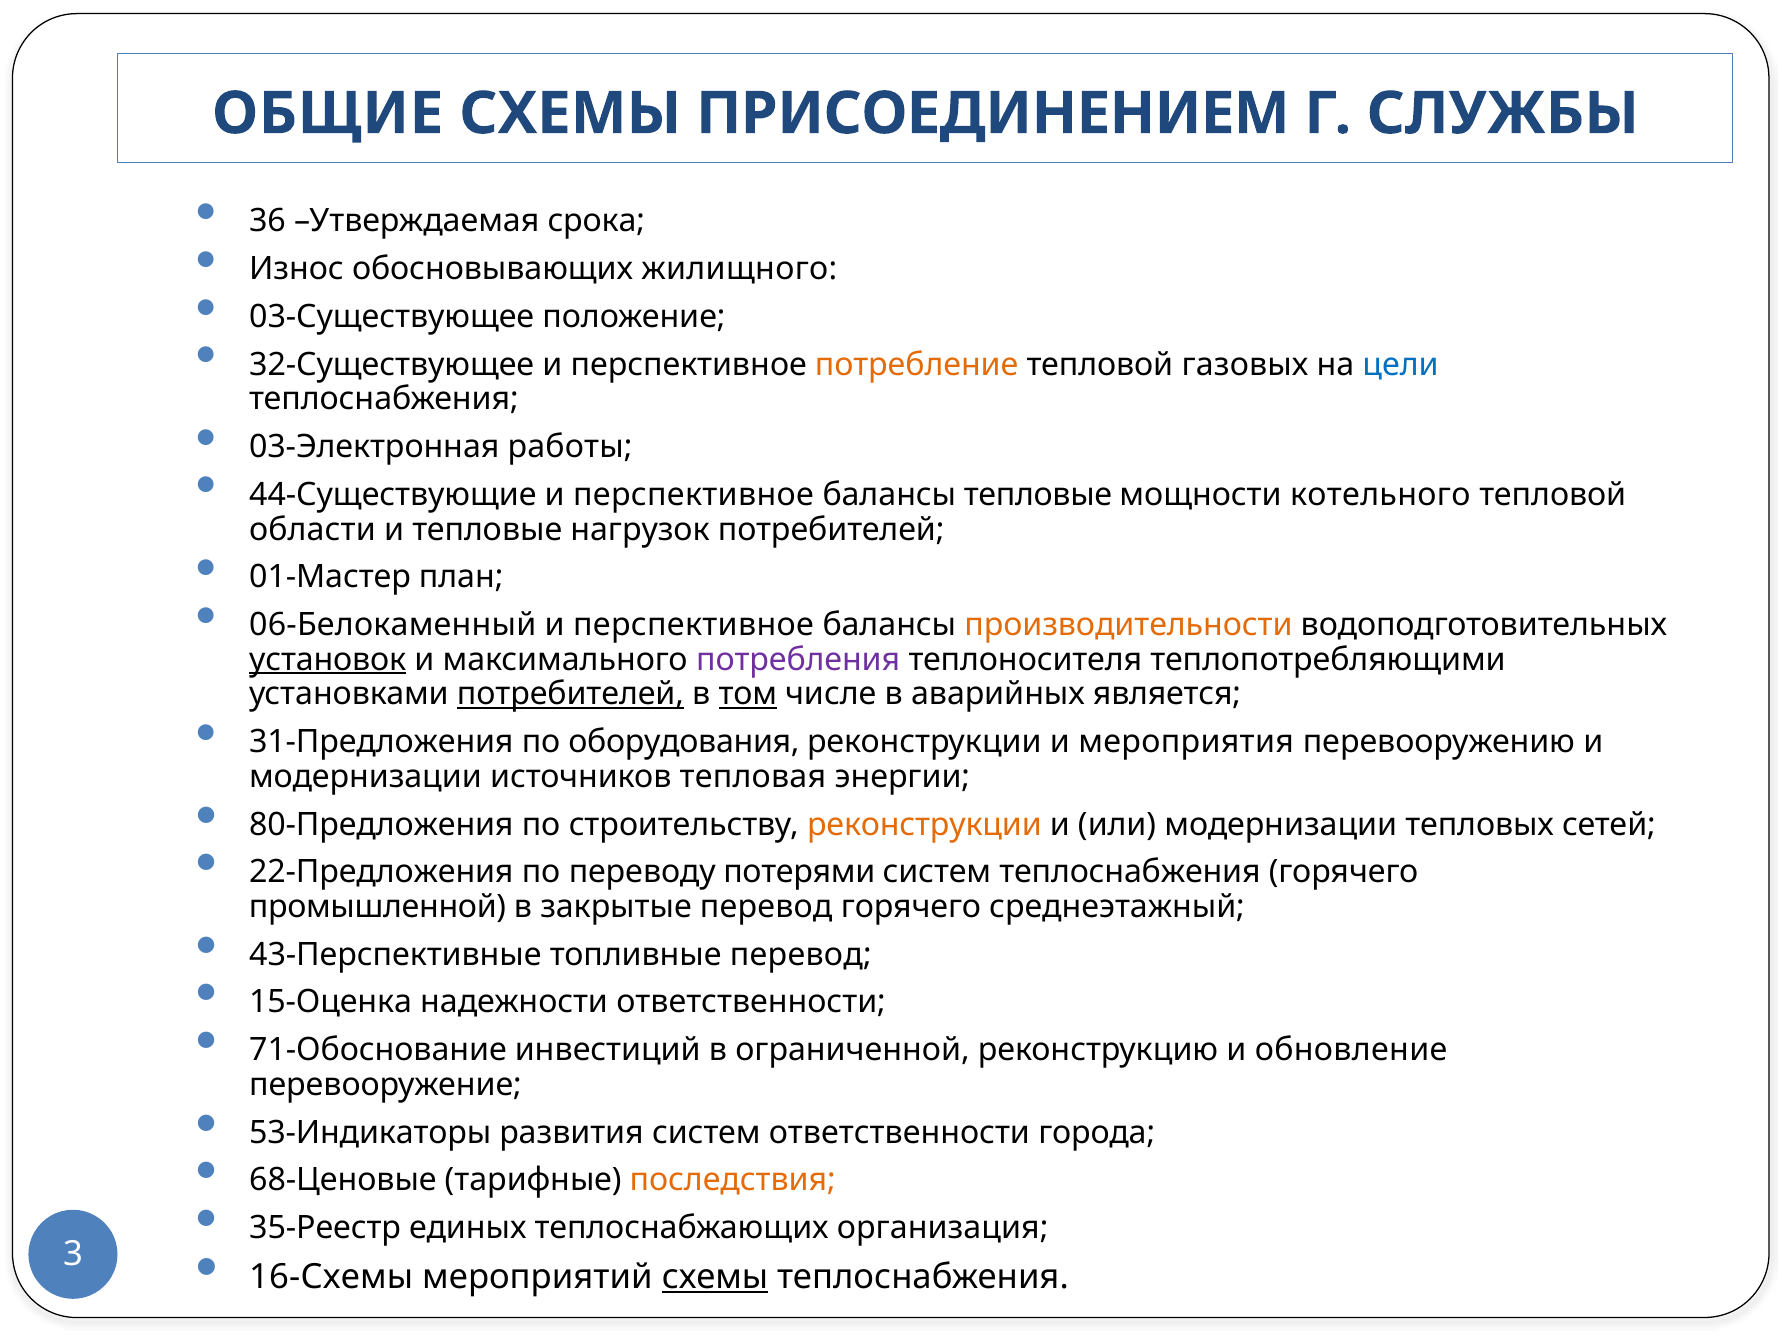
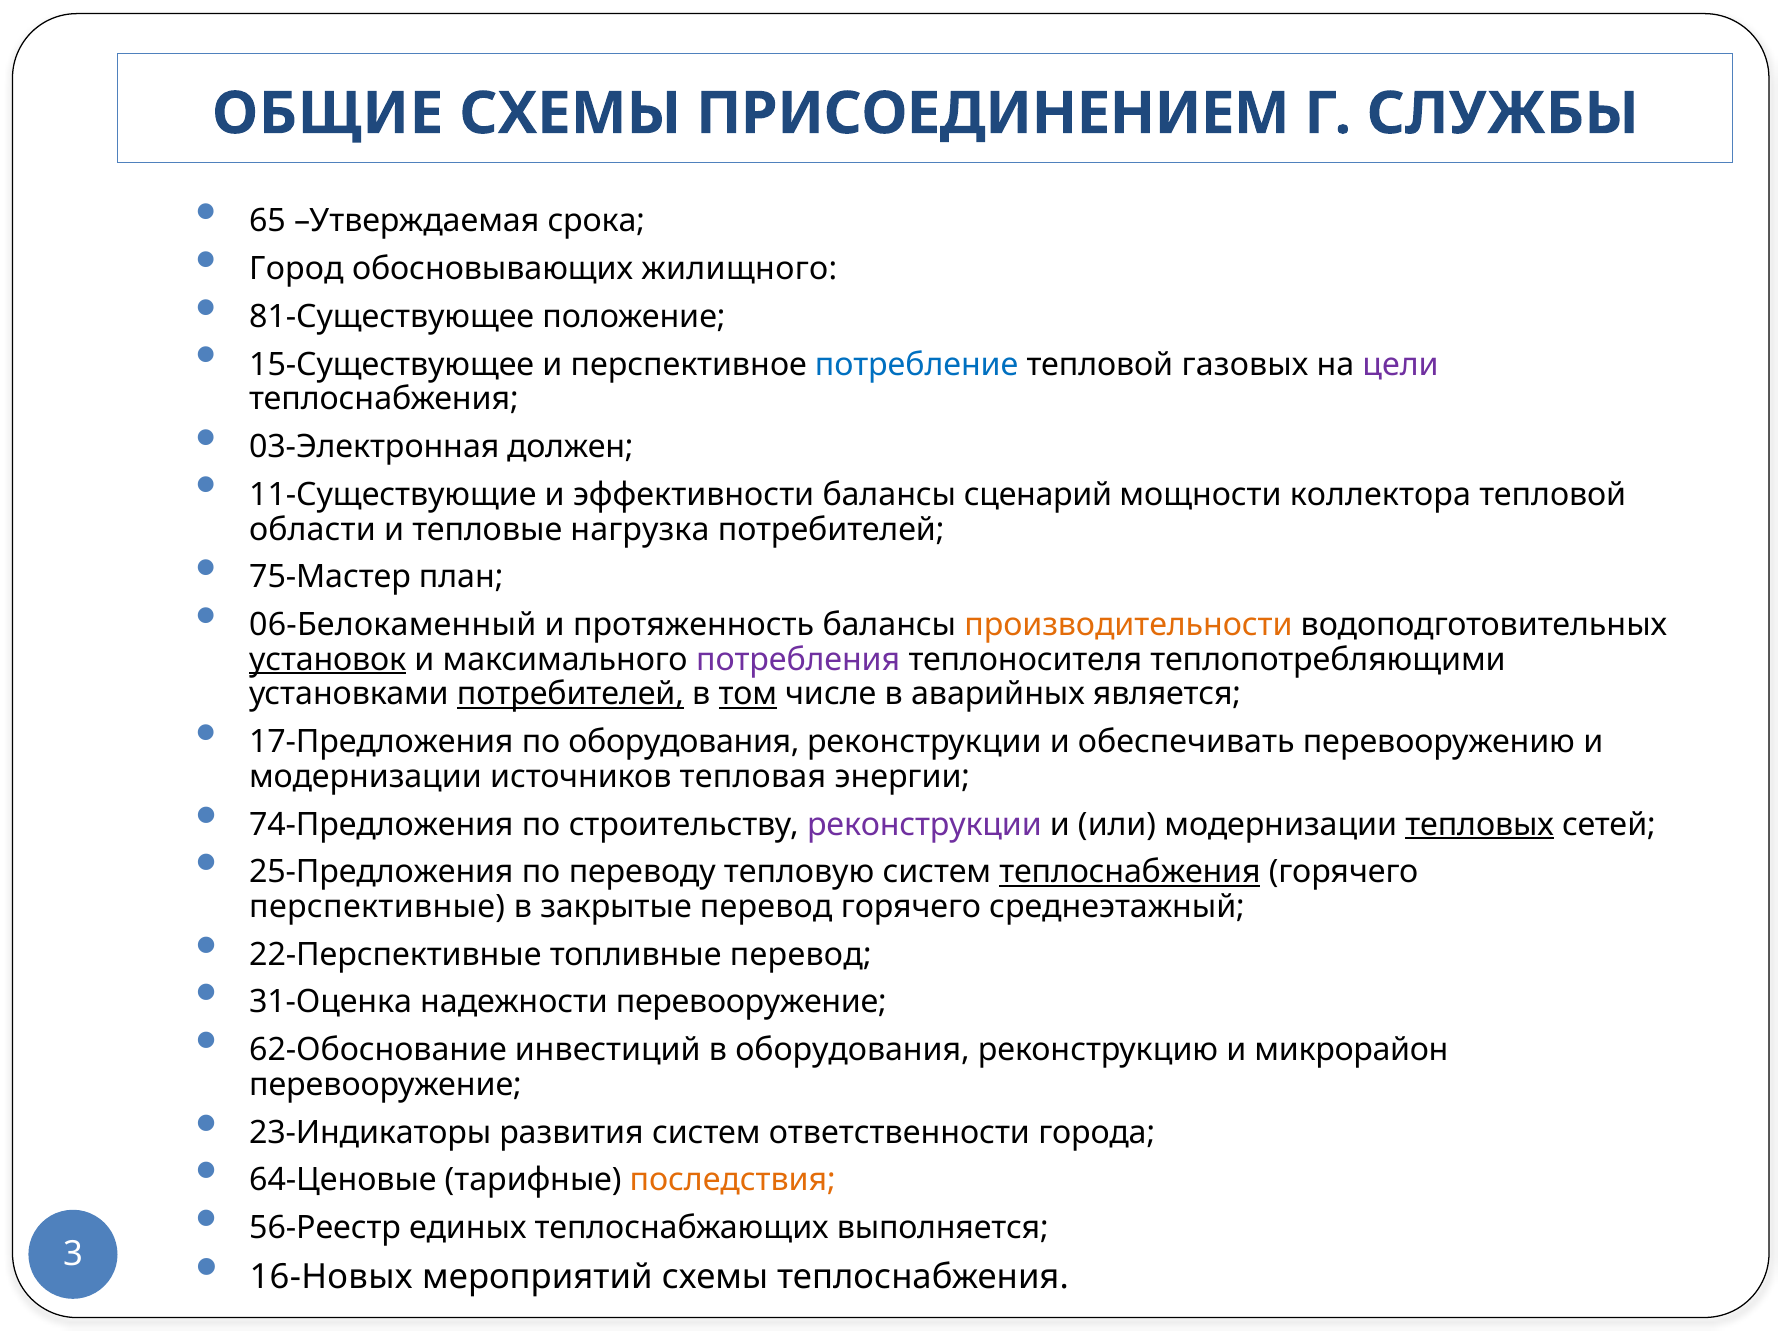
36: 36 -> 65 (268, 221)
Износ: Износ -> Город (296, 269)
03-Существующее: 03-Существующее -> 81-Существующее (392, 317)
32-Существующее: 32-Существующее -> 15-Существующее (392, 365)
потребление colour: orange -> blue (917, 365)
цели colour: blue -> purple (1401, 365)
работы: работы -> должен (570, 447)
44-Существующие: 44-Существующие -> 11-Существующие (393, 495)
перспективное: перспективное -> эффективности (694, 495)
балансы тепловые: тепловые -> сценарий (1038, 495)
котельного: котельного -> коллектора (1380, 495)
нагрузок: нагрузок -> нагрузка (640, 530)
01-Мастер: 01-Мастер -> 75-Мастер (330, 577)
перспективное: перспективное -> протяженность (694, 625)
31-Предложения: 31-Предложения -> 17-Предложения (381, 742)
мероприятия: мероприятия -> обеспечивать (1186, 742)
80-Предложения: 80-Предложения -> 74-Предложения (381, 825)
реконструкции colour: orange -> purple (924, 825)
тепловых underline: none -> present (1480, 825)
22-Предложения: 22-Предложения -> 25-Предложения (381, 873)
потерями: потерями -> тепловую (799, 873)
теплоснабжения underline: none -> present (1130, 873)
промышленной: промышленной -> перспективные (377, 907)
43-Перспективные: 43-Перспективные -> 22-Перспективные (395, 955)
15-Оценка: 15-Оценка -> 31-Оценка (331, 1003)
надежности ответственности: ответственности -> перевооружение (751, 1003)
71-Обоснование: 71-Обоснование -> 62-Обоснование (378, 1050)
в ограниченной: ограниченной -> оборудования (853, 1050)
обновление: обновление -> микрорайон (1351, 1050)
53-Индикаторы: 53-Индикаторы -> 23-Индикаторы (370, 1133)
68-Ценовые: 68-Ценовые -> 64-Ценовые (343, 1181)
35-Реестр: 35-Реестр -> 56-Реестр (325, 1228)
организация: организация -> выполняется (943, 1228)
16-Схемы: 16-Схемы -> 16-Новых (331, 1278)
схемы underline: present -> none (715, 1278)
